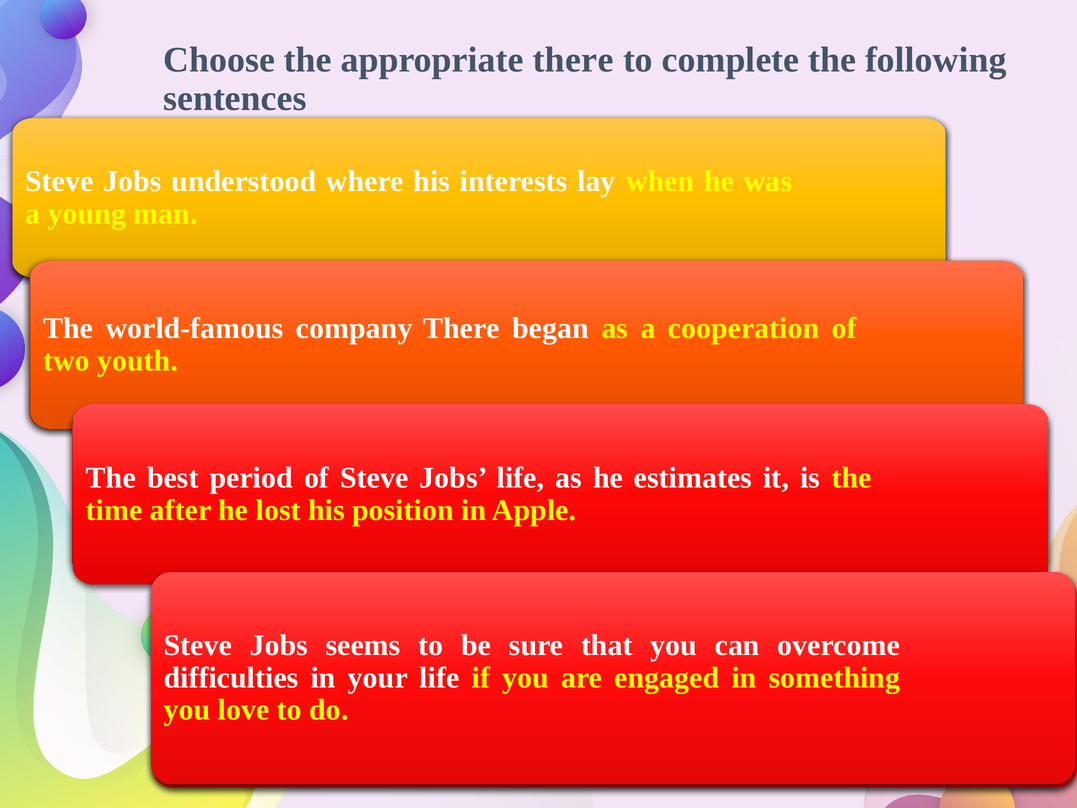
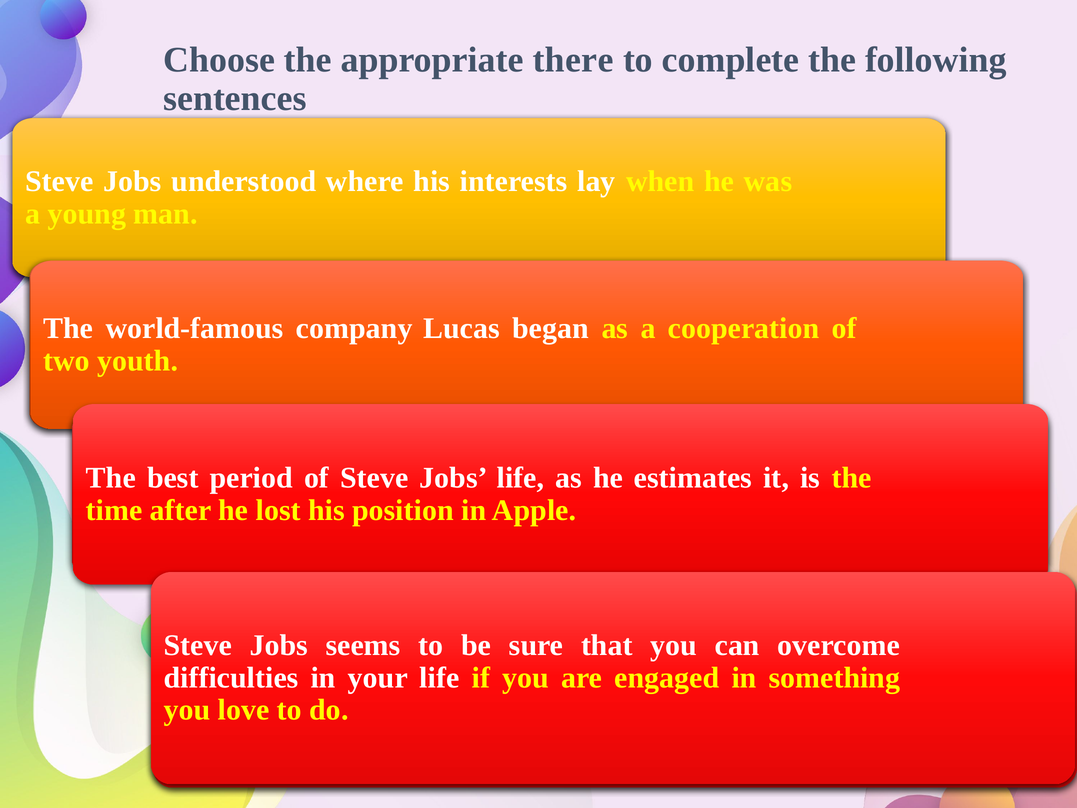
There: There -> Lucas (461, 328)
